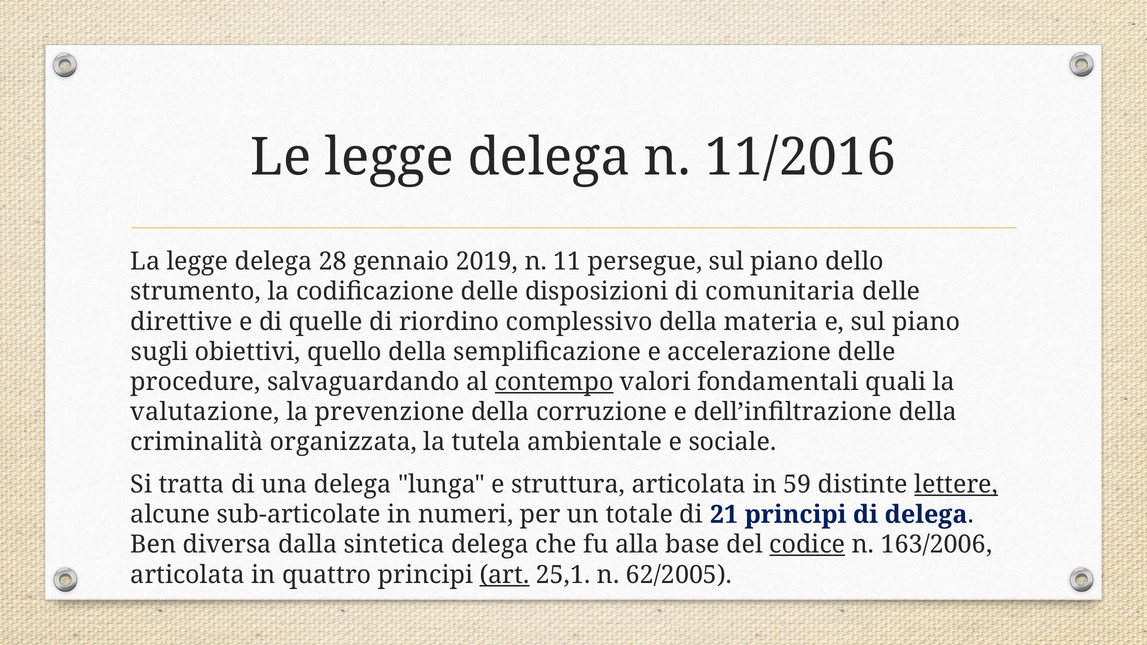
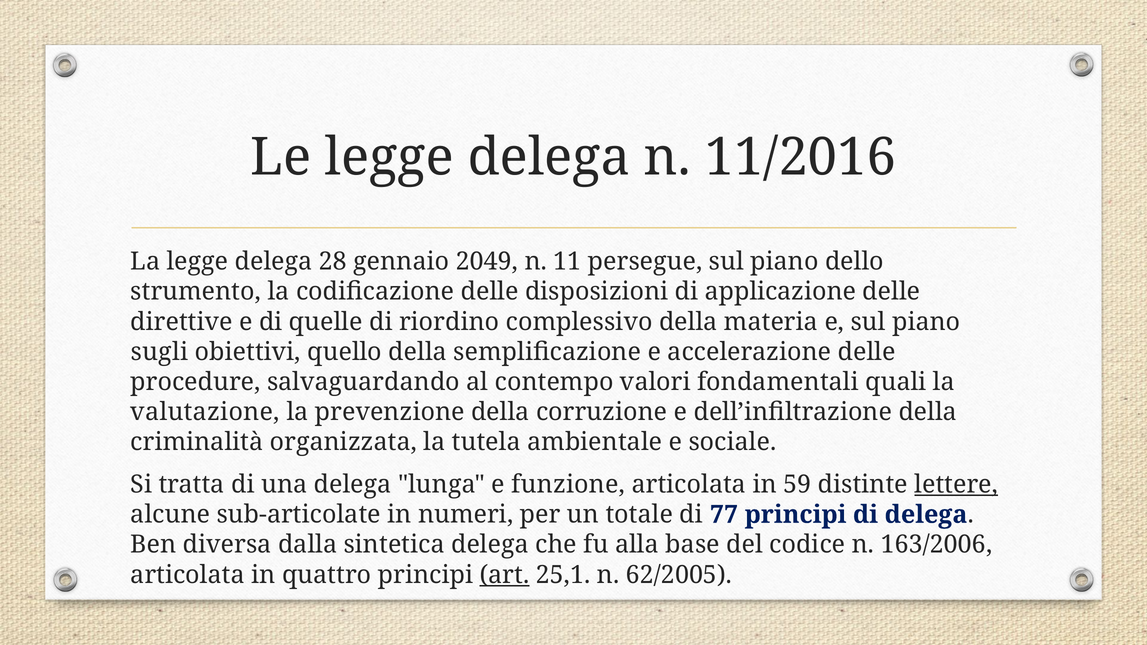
2019: 2019 -> 2049 (487, 262)
comunitaria: comunitaria -> applicazione (780, 292)
contempo underline: present -> none (554, 382)
struttura: struttura -> funzione (568, 485)
21: 21 -> 77 (724, 515)
codice underline: present -> none (807, 545)
